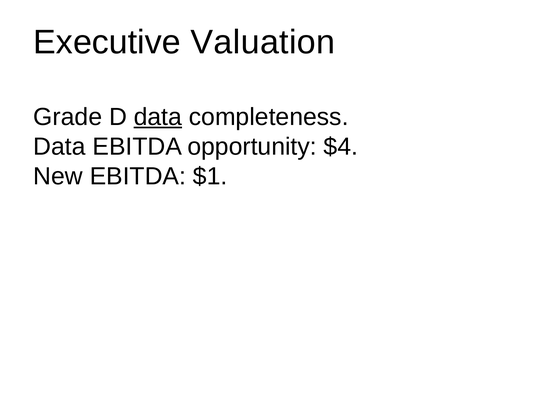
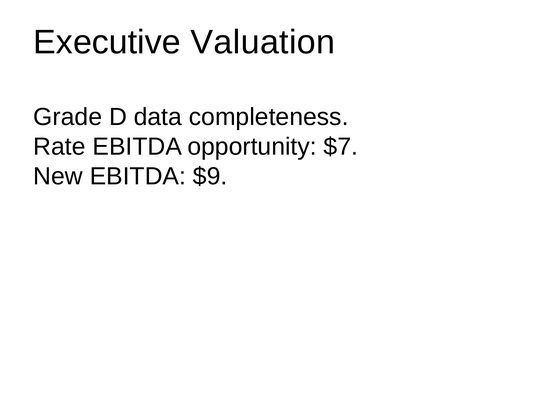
data underline: present -> none (158, 117)
Data: Data -> Rate (59, 147)
$4: $4 -> $7 (341, 147)
$1: $1 -> $9 (210, 176)
